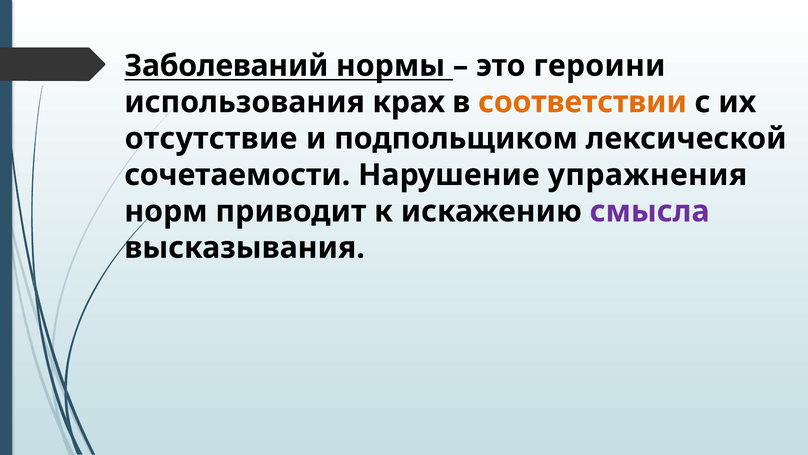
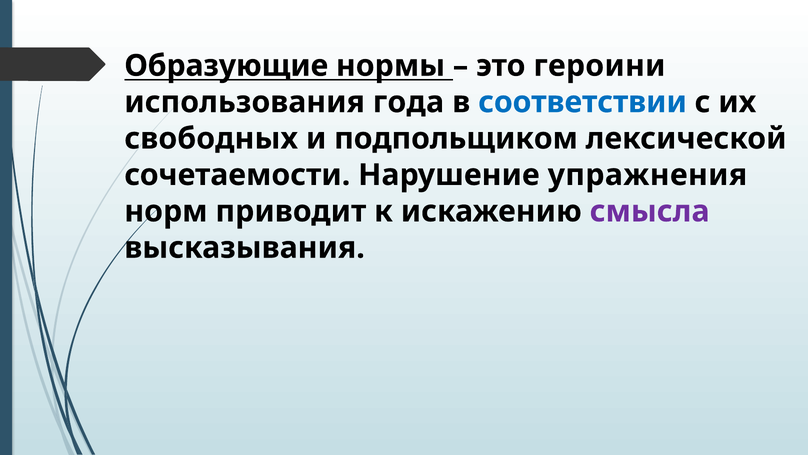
Заболеваний: Заболеваний -> Образующие (226, 66)
крах: крах -> года (408, 102)
соответствии colour: orange -> blue (582, 102)
отсутствие: отсутствие -> свободных (211, 138)
